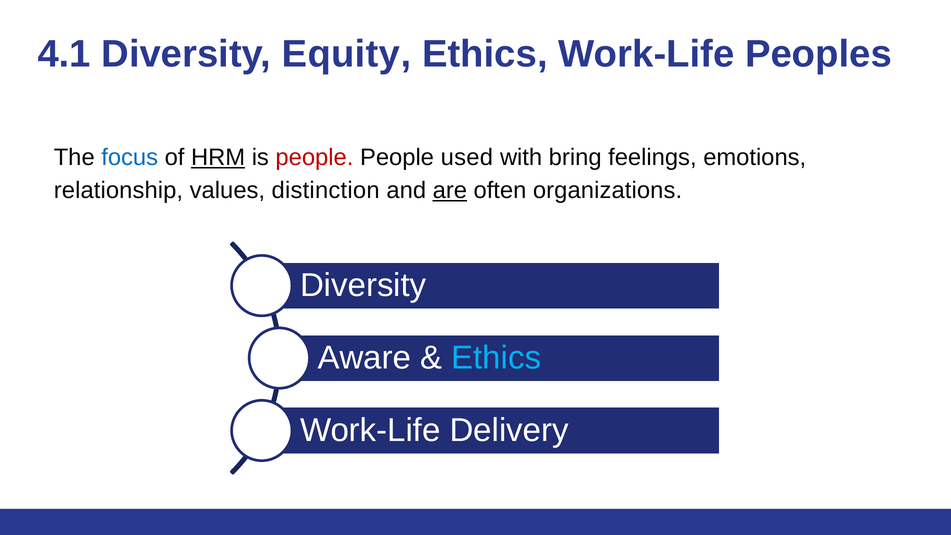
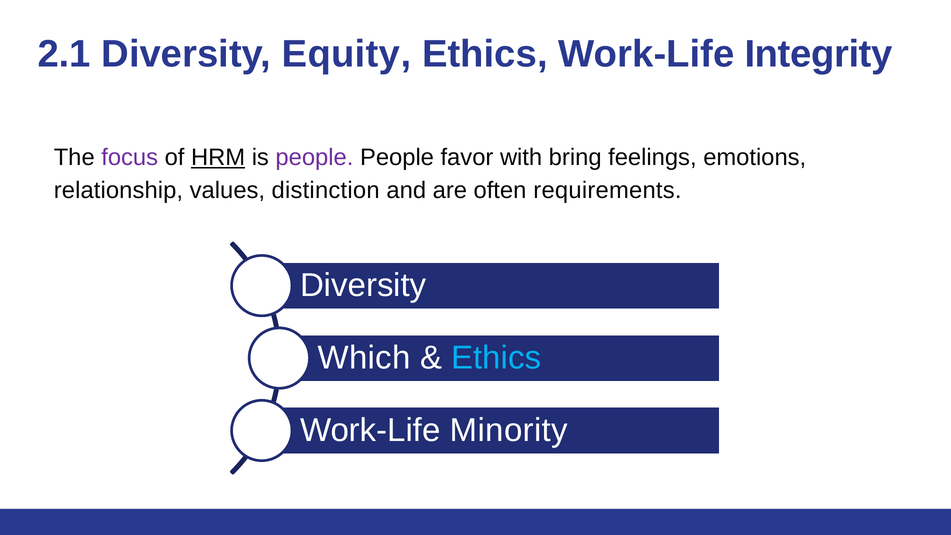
4.1: 4.1 -> 2.1 (64, 54)
Peoples: Peoples -> Integrity (819, 54)
focus colour: blue -> purple (130, 158)
people colour: red -> purple (314, 158)
used: used -> favor (467, 158)
are underline: present -> none (450, 190)
organizations: organizations -> requirements (607, 190)
Aware: Aware -> Which (364, 358)
Delivery: Delivery -> Minority (509, 430)
